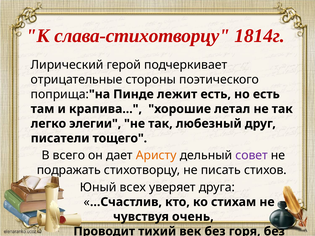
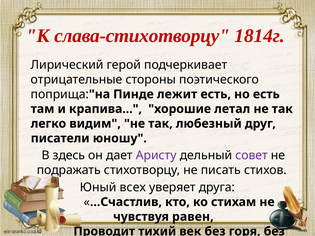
элегии: элегии -> видим (95, 124)
тощего: тощего -> юношу (120, 138)
всего: всего -> здесь (69, 156)
Аристу colour: orange -> purple (156, 156)
очень: очень -> равен (193, 217)
